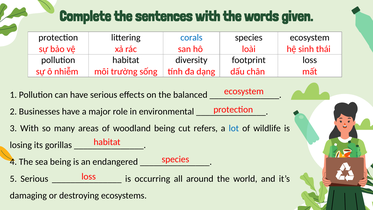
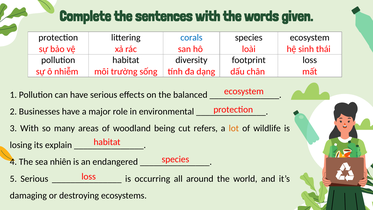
lot colour: blue -> orange (234, 128)
gorillas: gorillas -> explain (58, 145)
sea being: being -> nhiên (61, 162)
